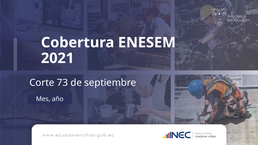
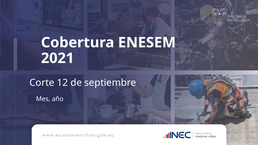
73: 73 -> 12 (62, 83)
